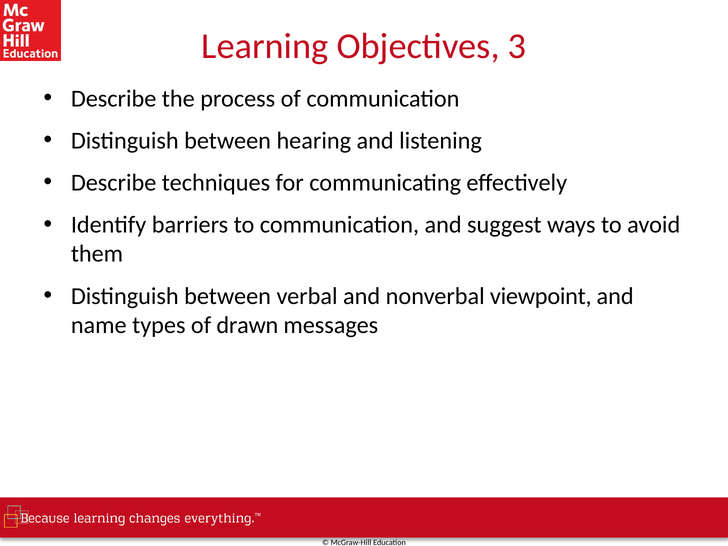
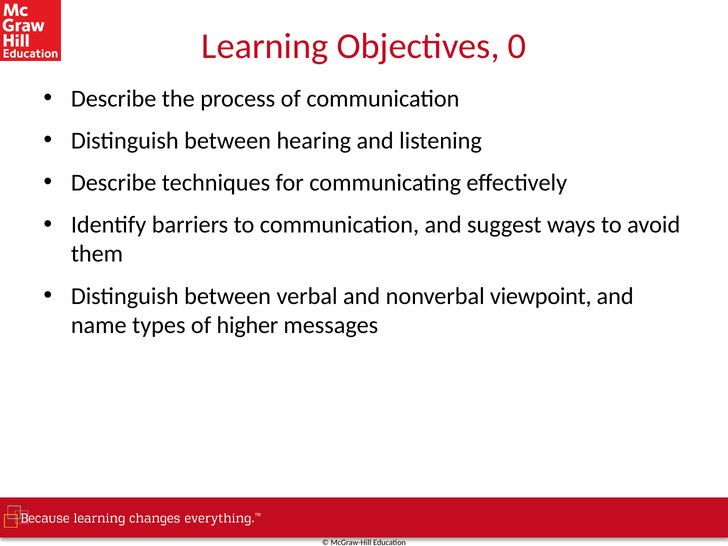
3: 3 -> 0 (517, 46)
drawn: drawn -> higher (247, 325)
